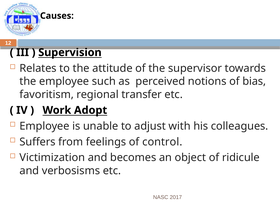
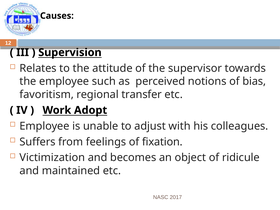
control: control -> fixation (162, 142)
verbosisms: verbosisms -> maintained (71, 171)
